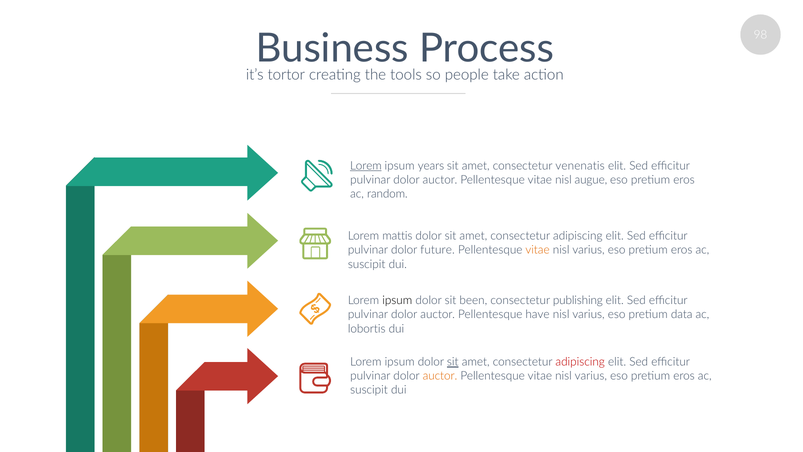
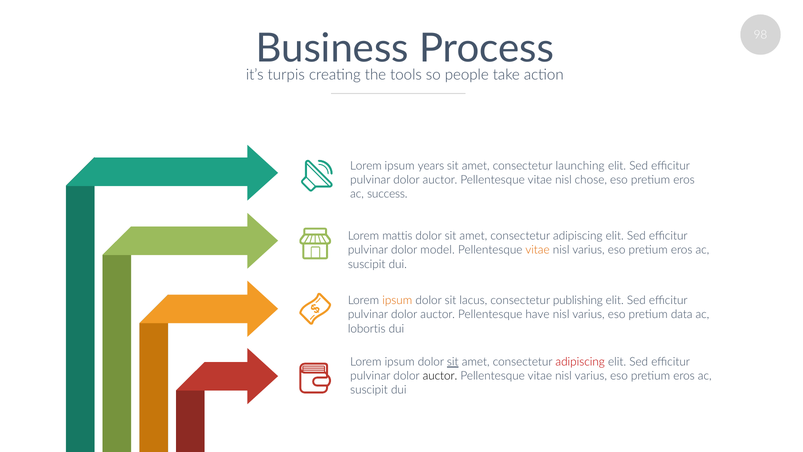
tortor: tortor -> turpis (286, 75)
Lorem underline: present -> none (366, 166)
venenatis: venenatis -> launching (580, 166)
augue: augue -> chose (591, 180)
random: random -> success (387, 194)
future: future -> model (438, 250)
ipsum colour: black -> orange (397, 300)
been: been -> lacus (473, 300)
auctor colour: orange -> black (440, 376)
